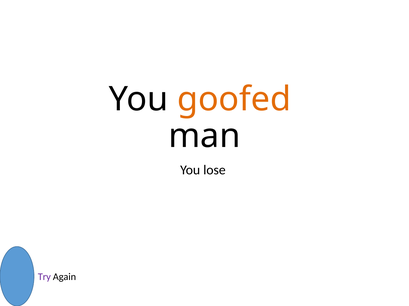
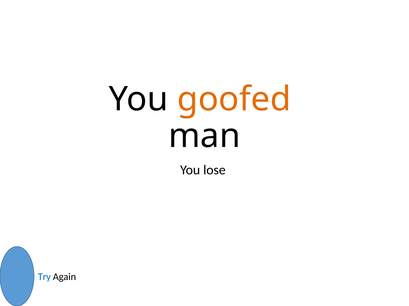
Try colour: purple -> blue (44, 278)
